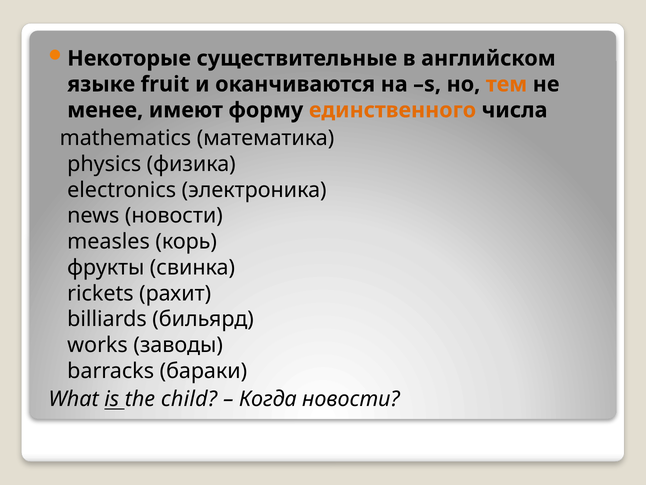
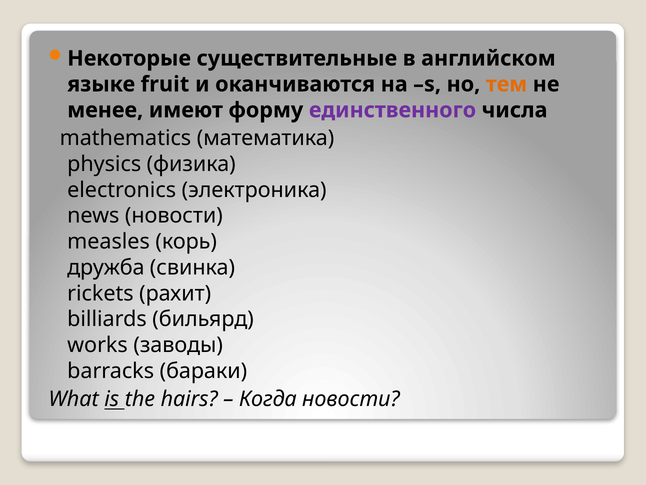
единственного colour: orange -> purple (392, 110)
фрукты: фрукты -> дружба (106, 267)
child: child -> hairs (189, 399)
